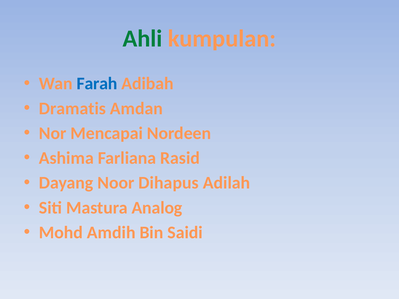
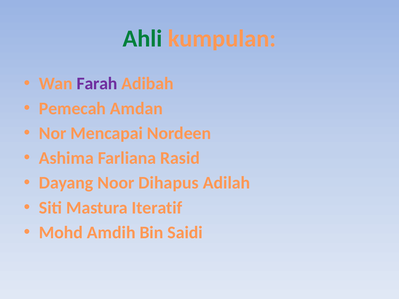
Farah colour: blue -> purple (97, 84)
Dramatis: Dramatis -> Pemecah (72, 109)
Analog: Analog -> Iteratif (157, 208)
